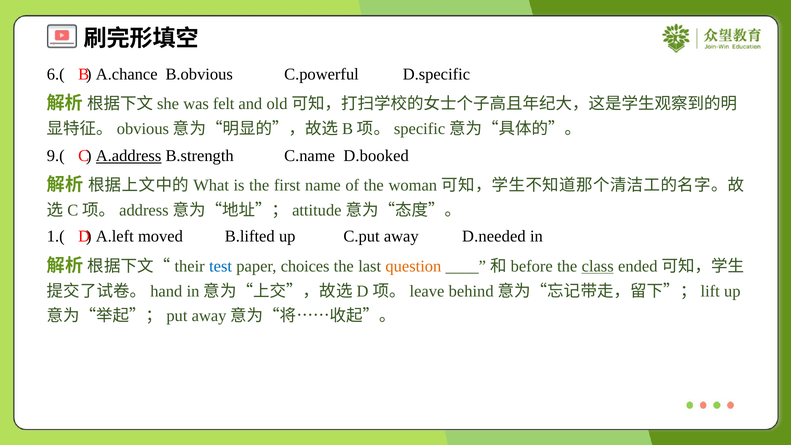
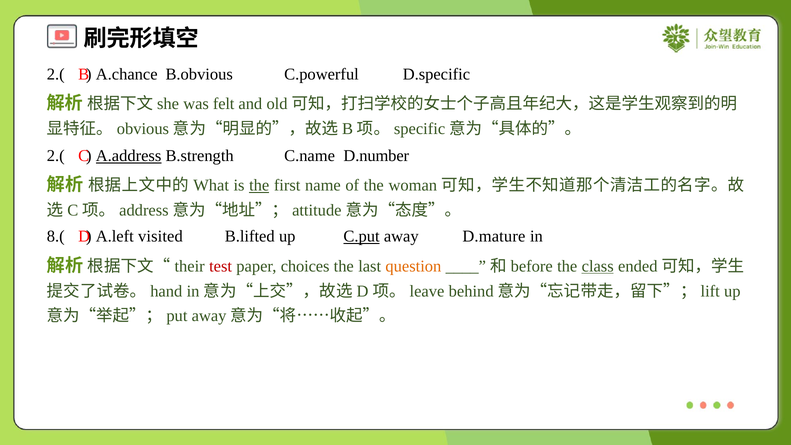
6.(: 6.( -> 2.( (56, 74)
9.(: 9.( -> 2.( (56, 156)
D.booked: D.booked -> D.number (376, 156)
the underline: none -> present (259, 185)
1.(: 1.( -> 8.( (56, 236)
moved: moved -> visited (160, 236)
C.put underline: none -> present (362, 236)
D.needed: D.needed -> D.mature (494, 236)
test colour: blue -> red (221, 266)
